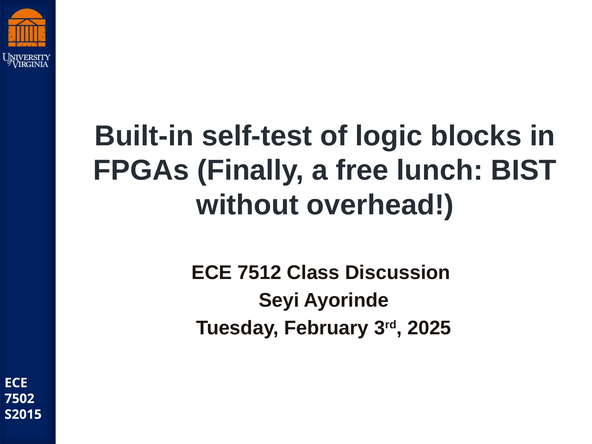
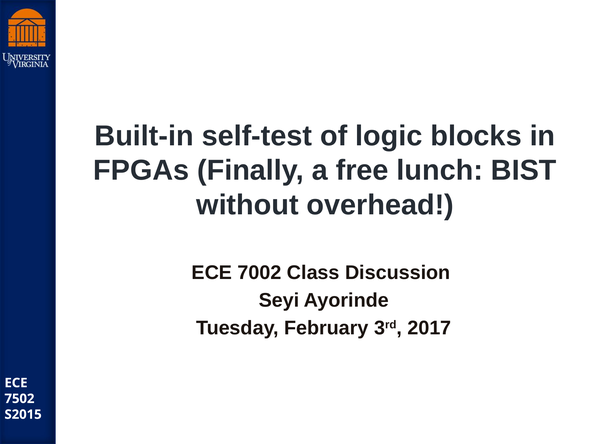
7512: 7512 -> 7002 (260, 273)
2025: 2025 -> 2017 (429, 328)
